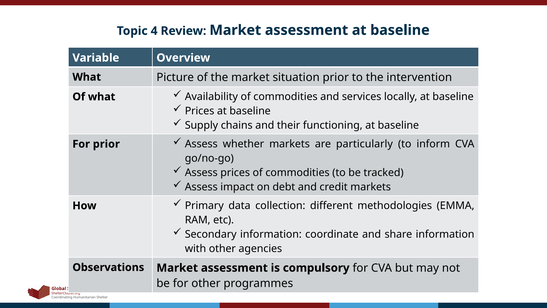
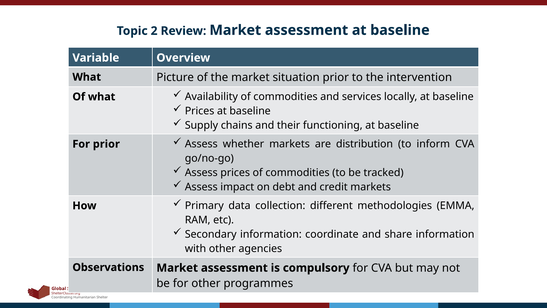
4: 4 -> 2 (154, 31)
particularly: particularly -> distribution (365, 144)
